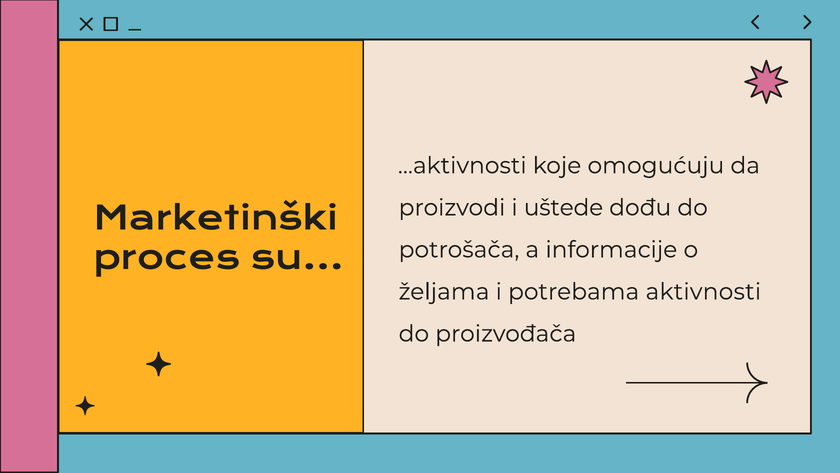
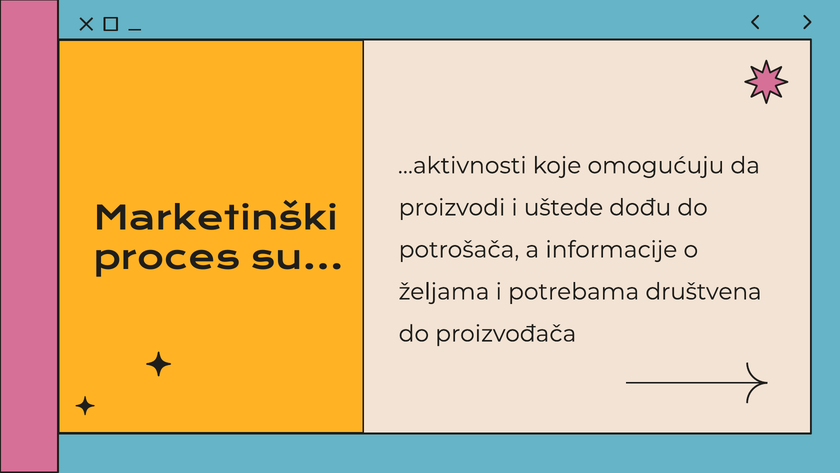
aktivnosti: aktivnosti -> društvena (704, 291)
